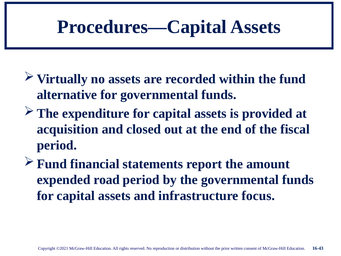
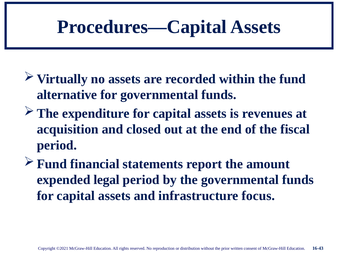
provided: provided -> revenues (267, 113)
road: road -> legal (107, 180)
